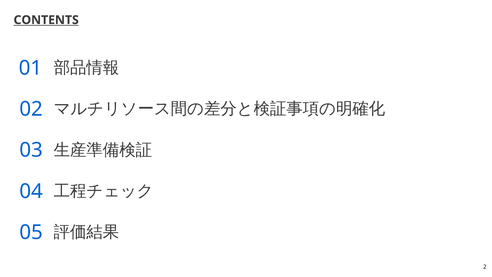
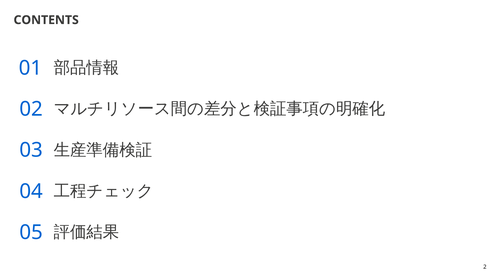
CONTENTS underline: present -> none (46, 20)
